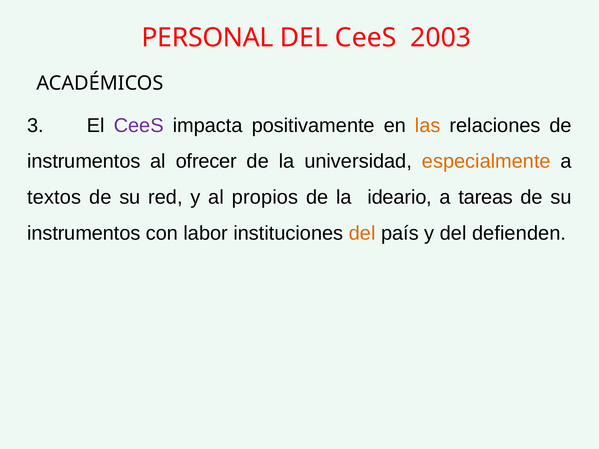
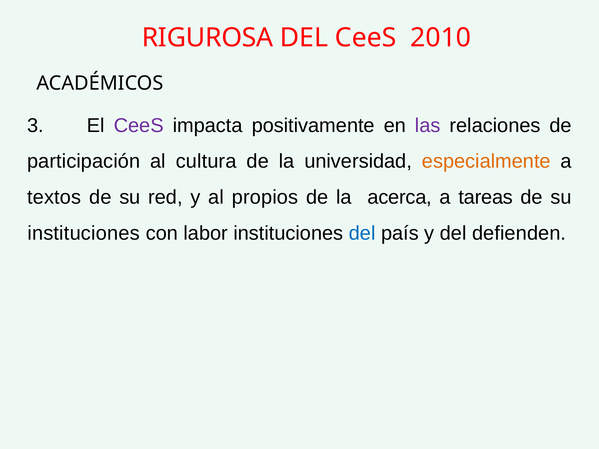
PERSONAL: PERSONAL -> RIGUROSA (207, 38)
2003: 2003 -> 2010 (441, 38)
las colour: orange -> purple (428, 126)
instrumentos: instrumentos -> participación (84, 161)
ofrecer: ofrecer -> cultura (206, 161)
ideario: ideario -> acerca (400, 197)
instrumentos: instrumentos -> instituciones (84, 233)
del colour: orange -> blue (362, 233)
